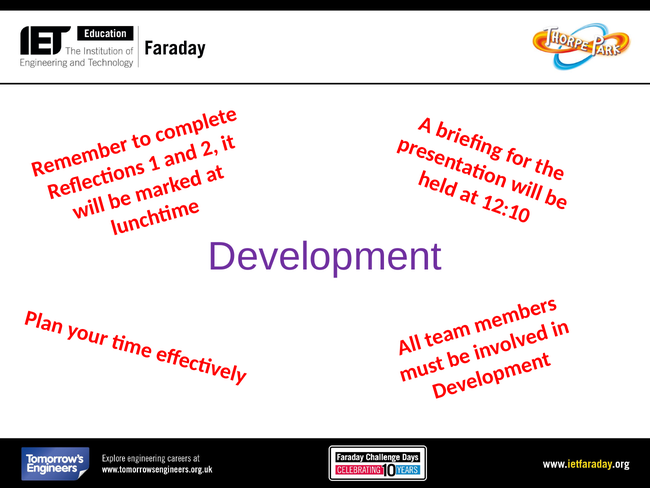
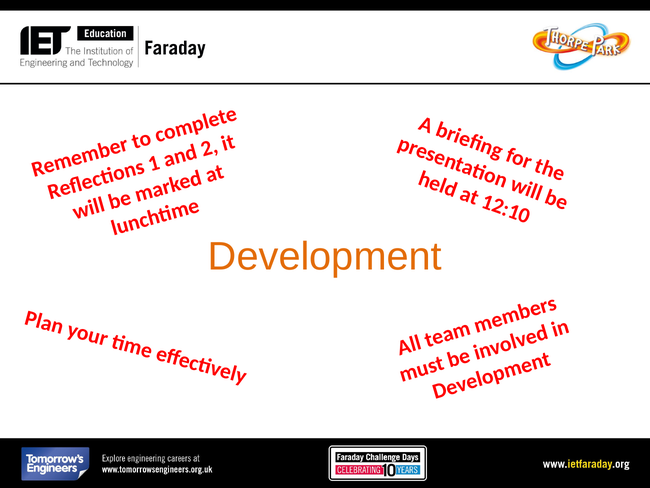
Development colour: purple -> orange (325, 256)
